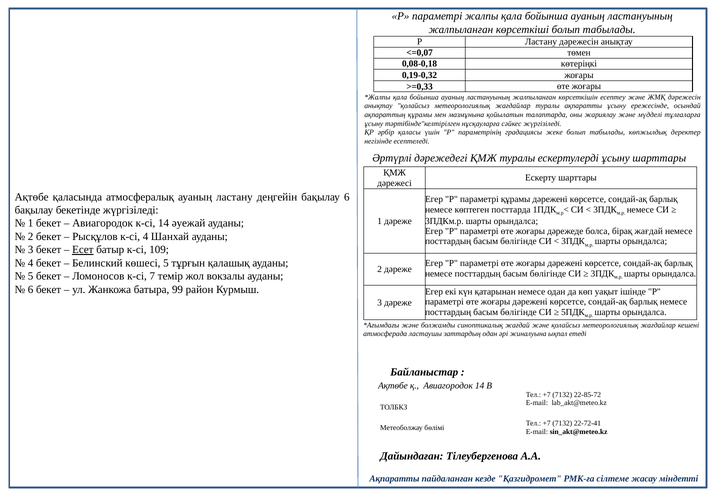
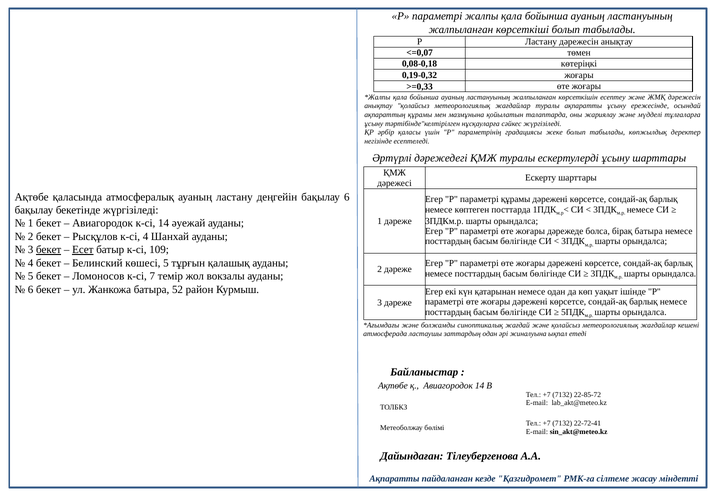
бірақ жағдай: жағдай -> батыра (649, 231)
бекет underline: none -> present (49, 250)
99: 99 -> 52 (178, 289)
